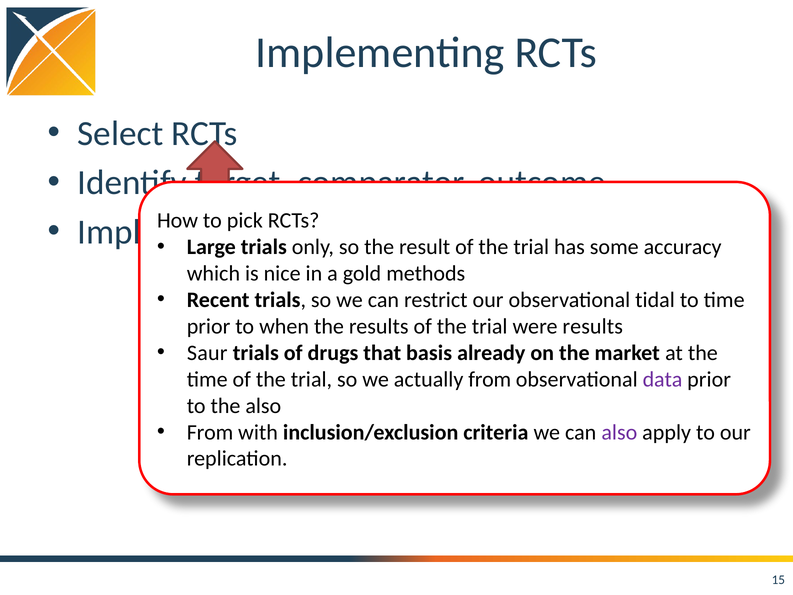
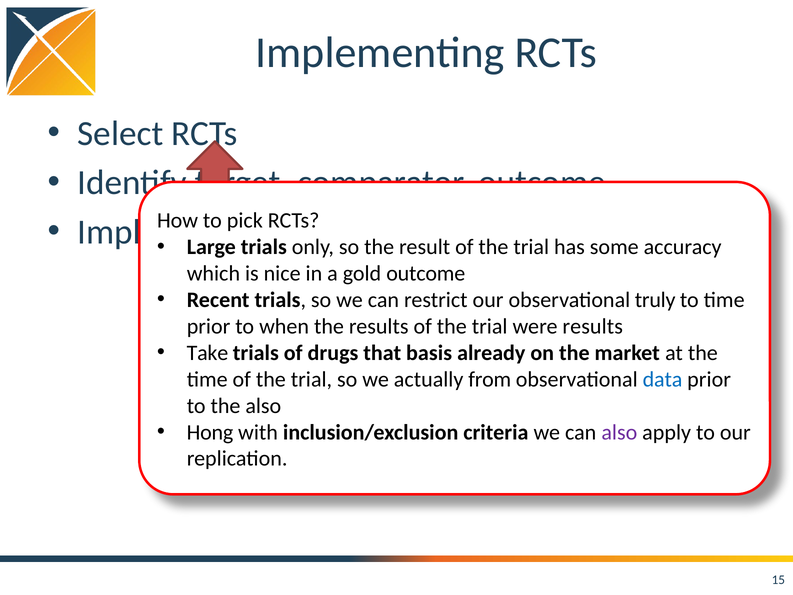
gold methods: methods -> outcome (426, 273)
tidal: tidal -> truly (655, 300)
Saur: Saur -> Take (207, 353)
data colour: purple -> blue (663, 379)
From: From -> Hong (210, 432)
